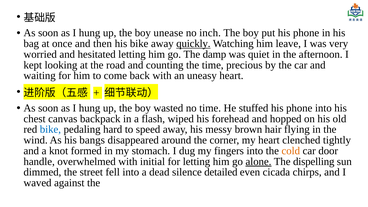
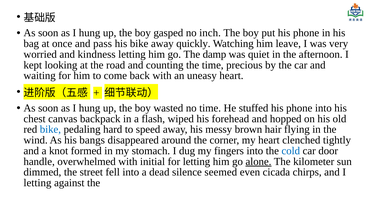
unease: unease -> gasped (168, 33)
then: then -> pass (103, 44)
quickly underline: present -> none (193, 44)
hesitated: hesitated -> kindness (97, 54)
cold colour: orange -> blue (291, 151)
dispelling: dispelling -> kilometer (314, 161)
detailed: detailed -> seemed (221, 172)
waved: waved -> letting (37, 183)
